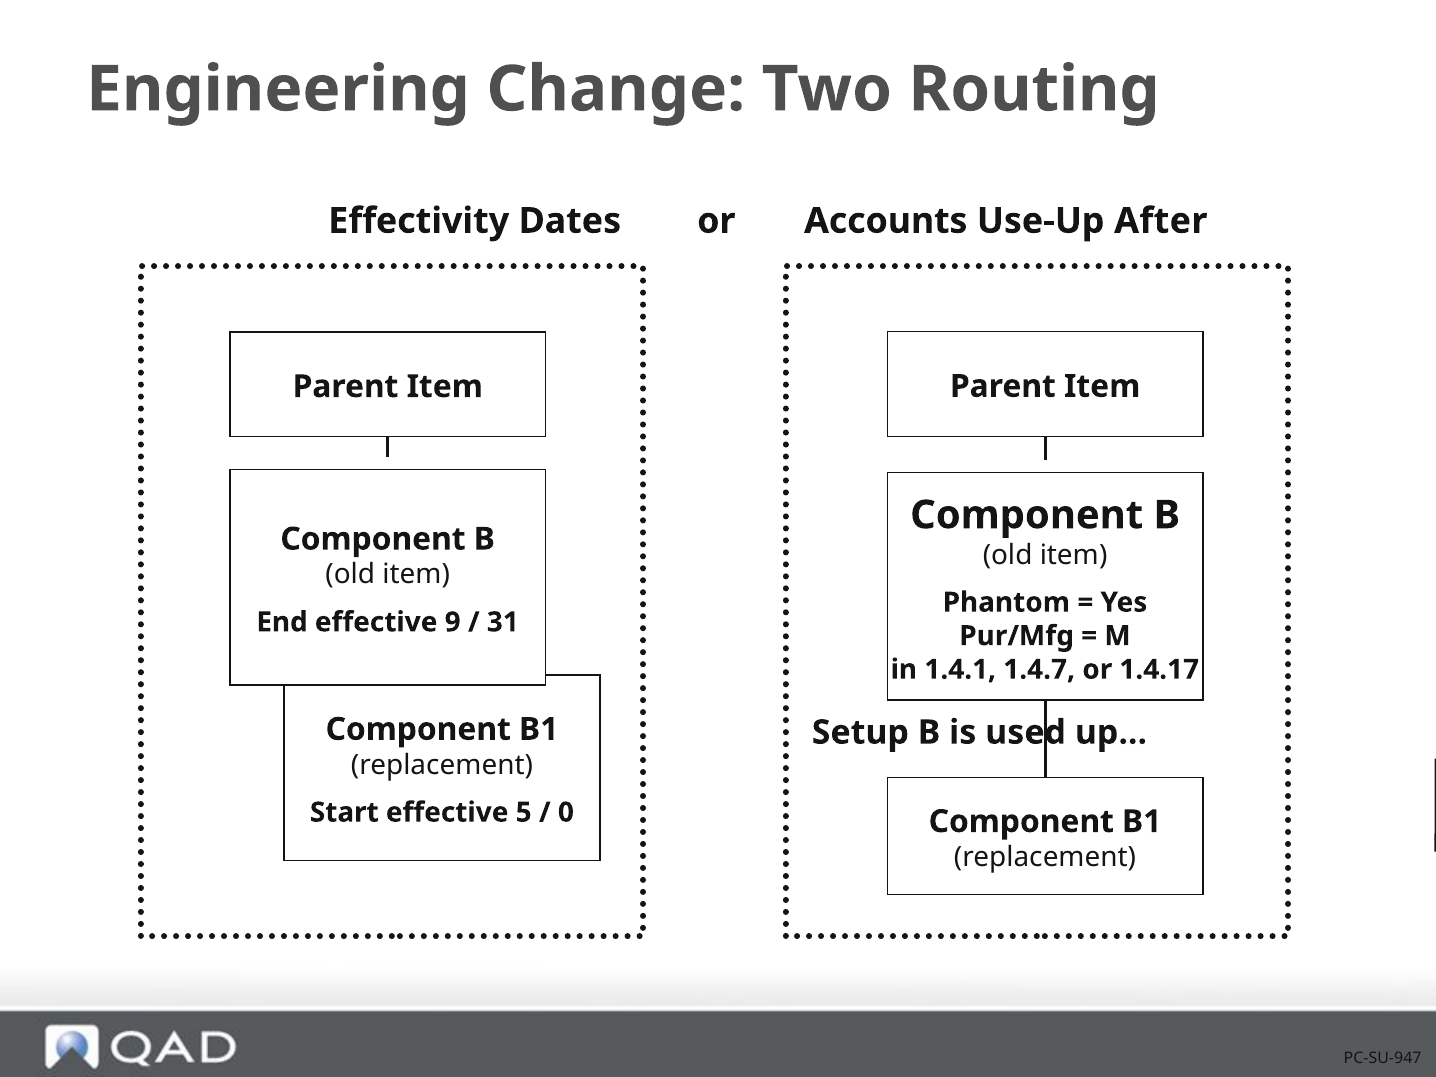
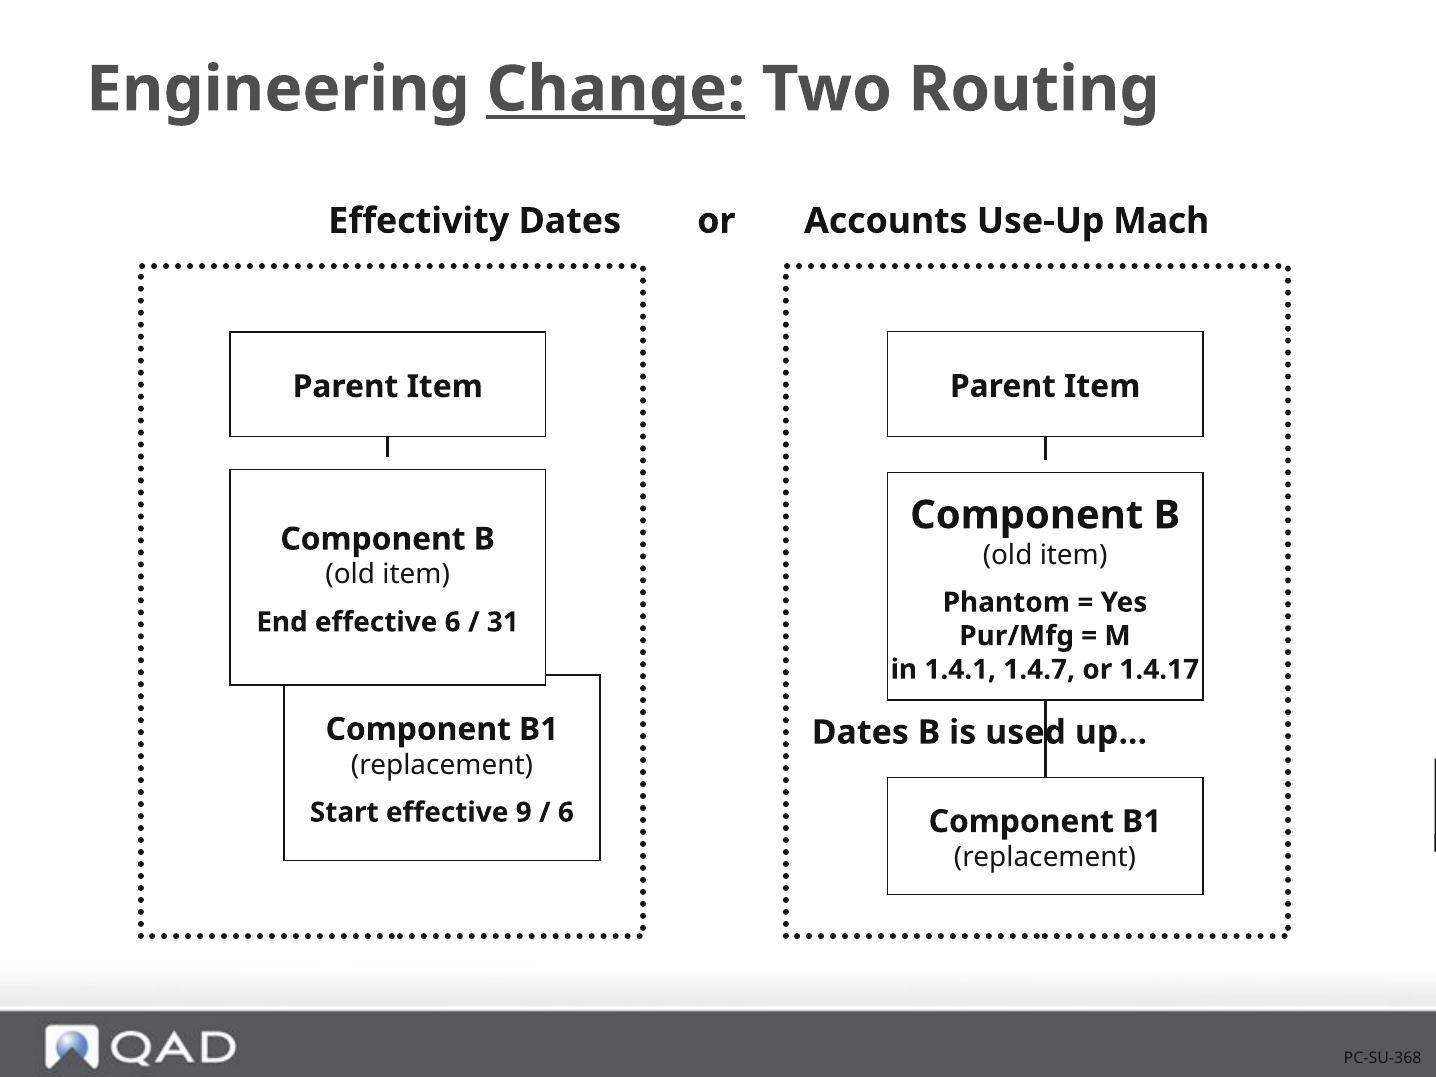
Change underline: none -> present (616, 89)
After: After -> Mach (1161, 221)
9: 9 -> 6 (453, 622)
Setup: Setup -> Dates (860, 732)
5: 5 -> 9 (524, 812)
0: 0 -> 6 (566, 812)
PC-SU-947: PC-SU-947 -> PC-SU-368 (1383, 1058)
